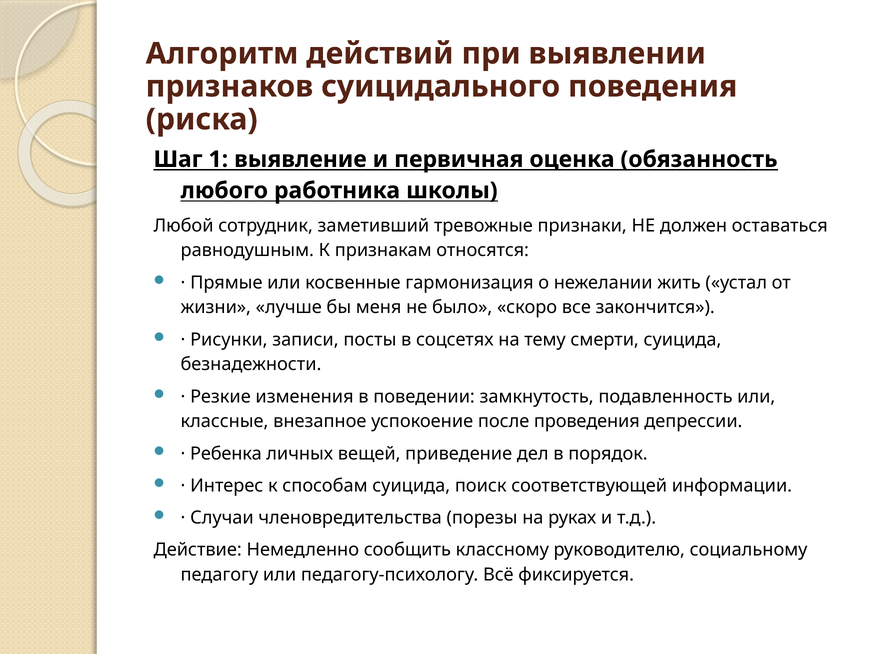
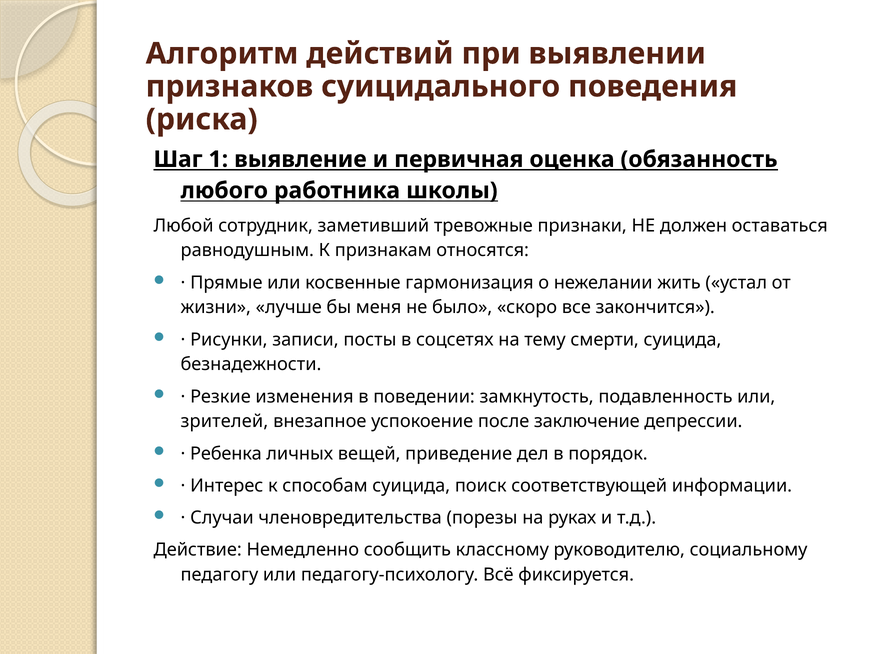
классные: классные -> зрителей (224, 422)
проведения: проведения -> заключение (587, 422)
